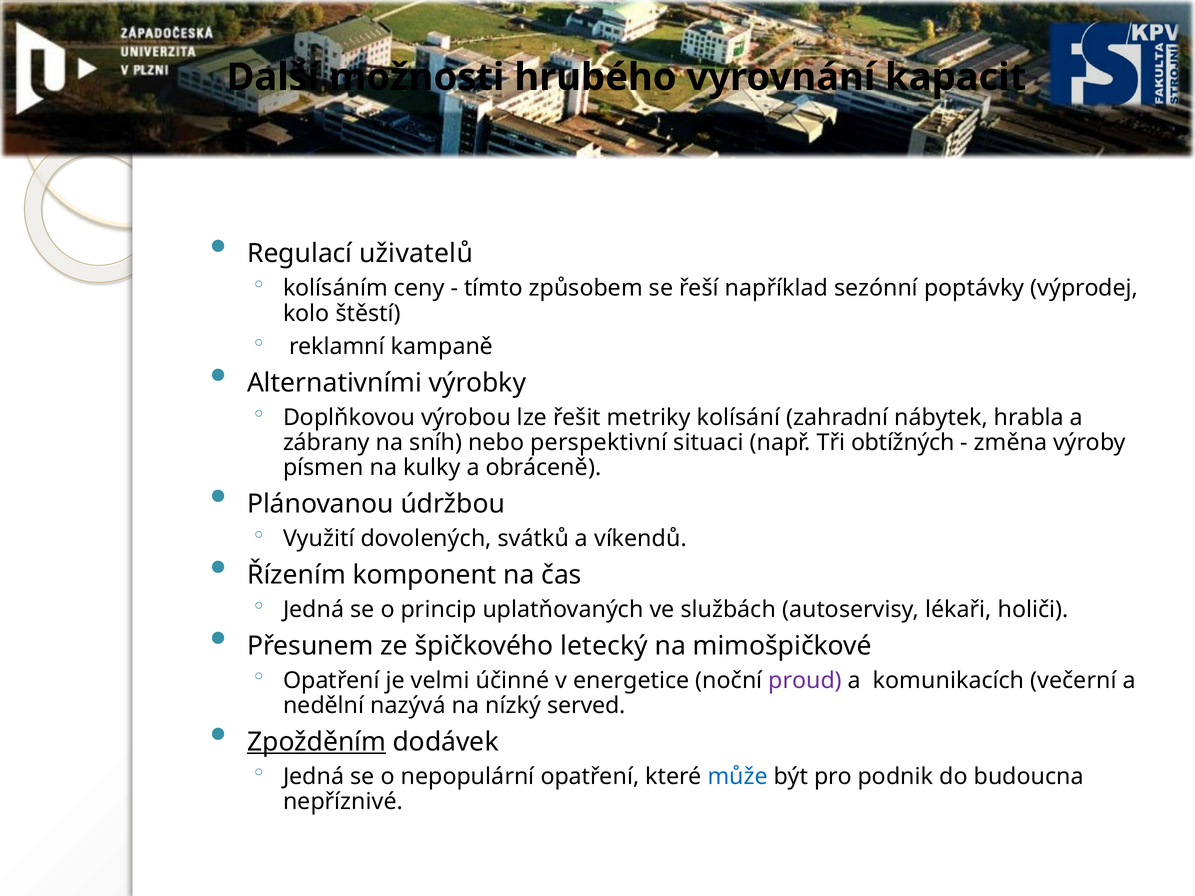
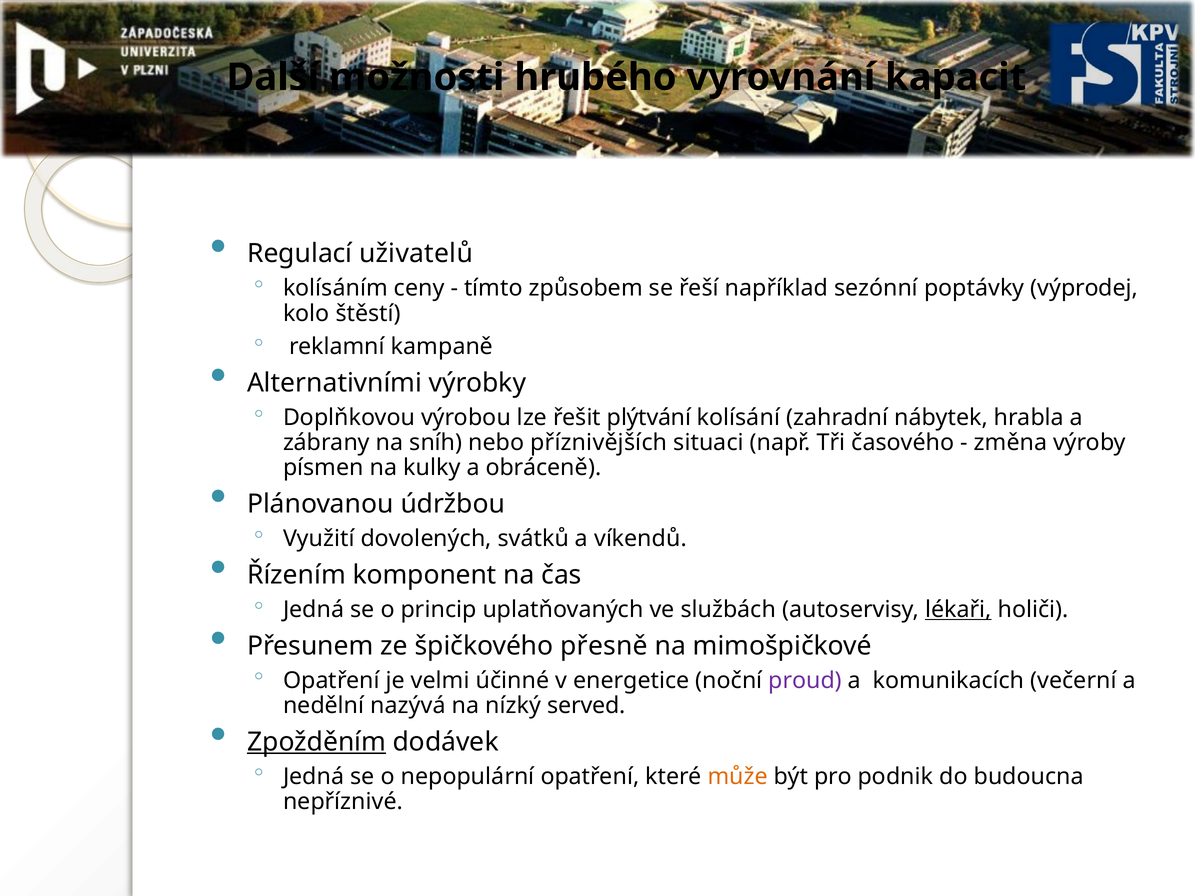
metriky: metriky -> plýtvání (649, 418)
perspektivní: perspektivní -> příznivějších (599, 443)
obtížných: obtížných -> časového (903, 443)
lékaři underline: none -> present (958, 610)
letecký: letecký -> přesně (604, 646)
může colour: blue -> orange (738, 777)
